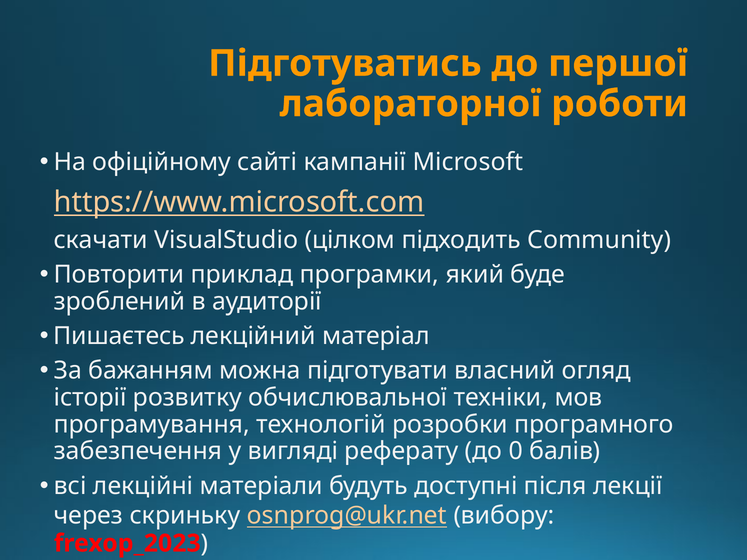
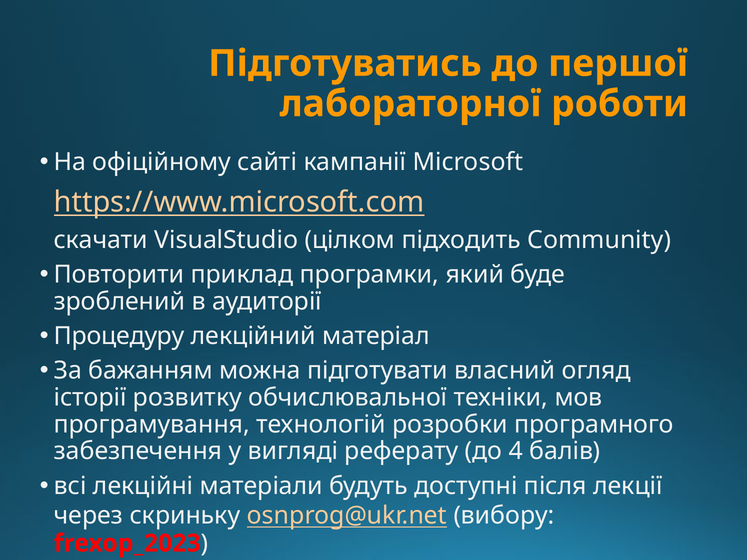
Пишаєтесь: Пишаєтесь -> Процедуру (119, 336)
0: 0 -> 4 (516, 451)
